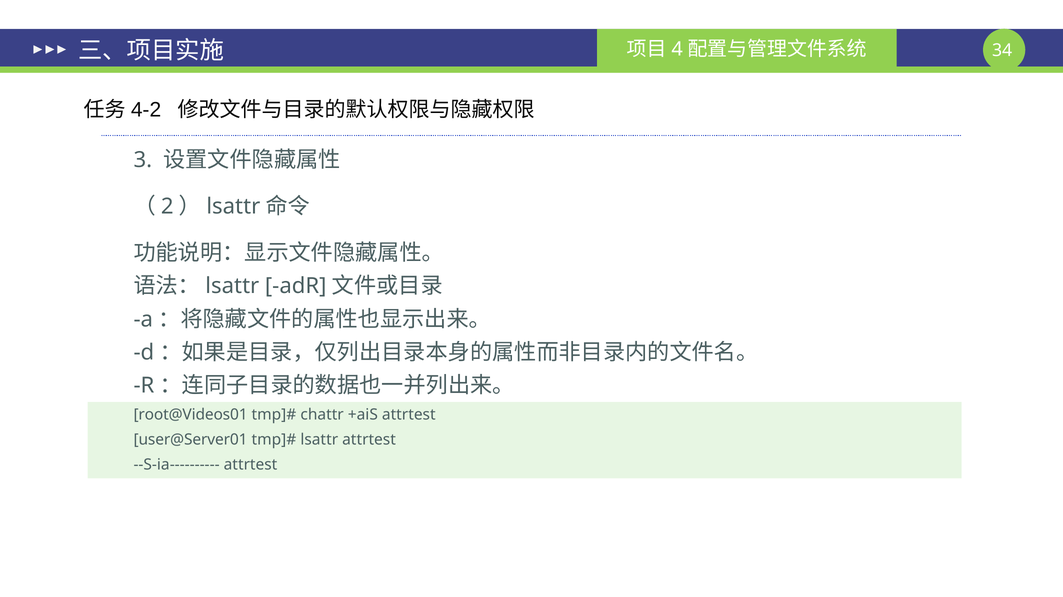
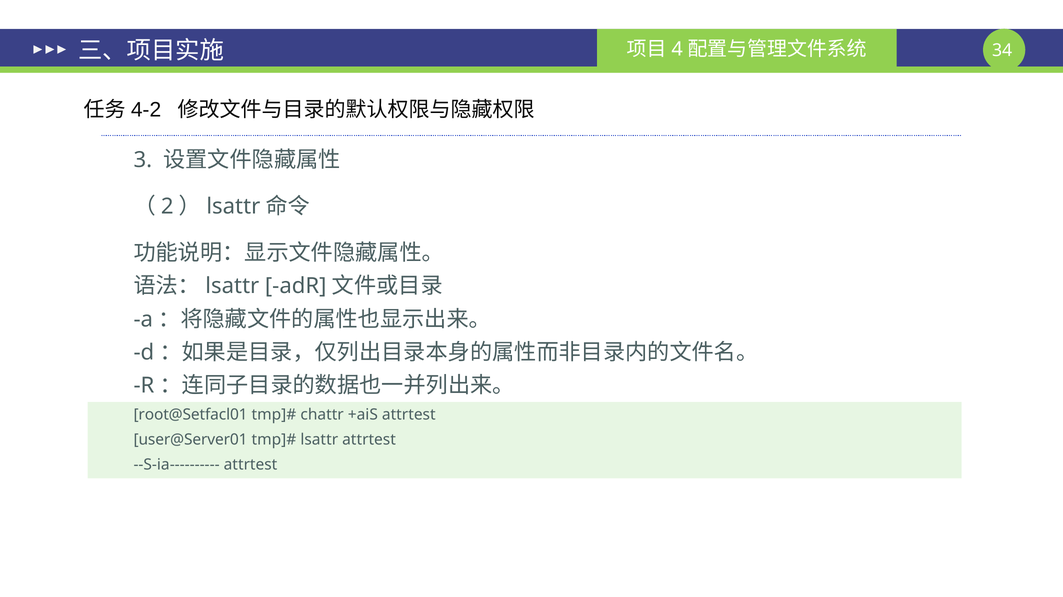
root@Videos01: root@Videos01 -> root@Setfacl01 (191, 415)
